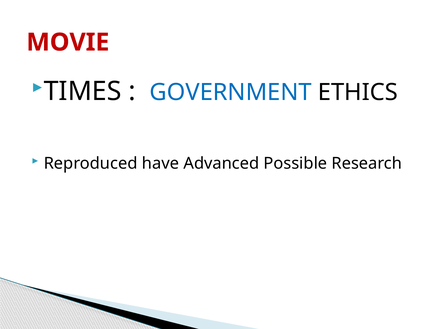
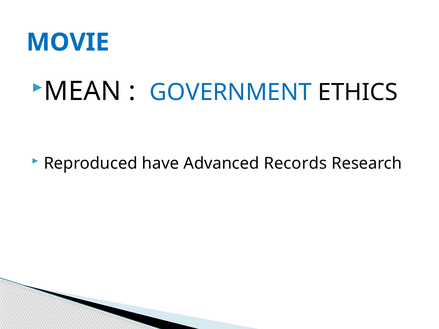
MOVIE colour: red -> blue (68, 42)
TIMES: TIMES -> MEAN (83, 91)
Possible: Possible -> Records (295, 163)
